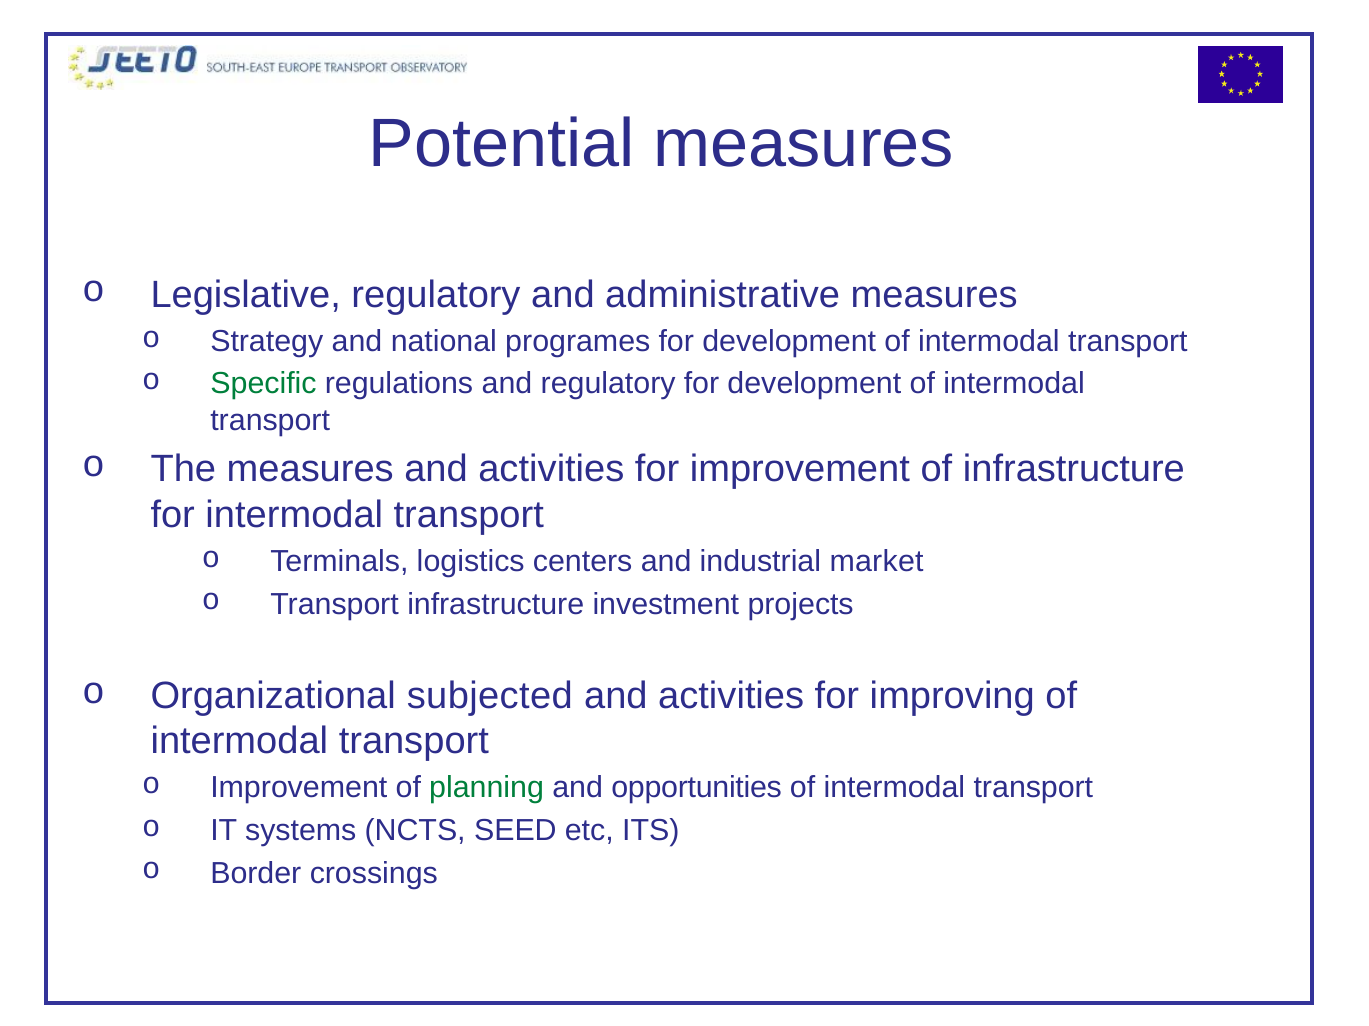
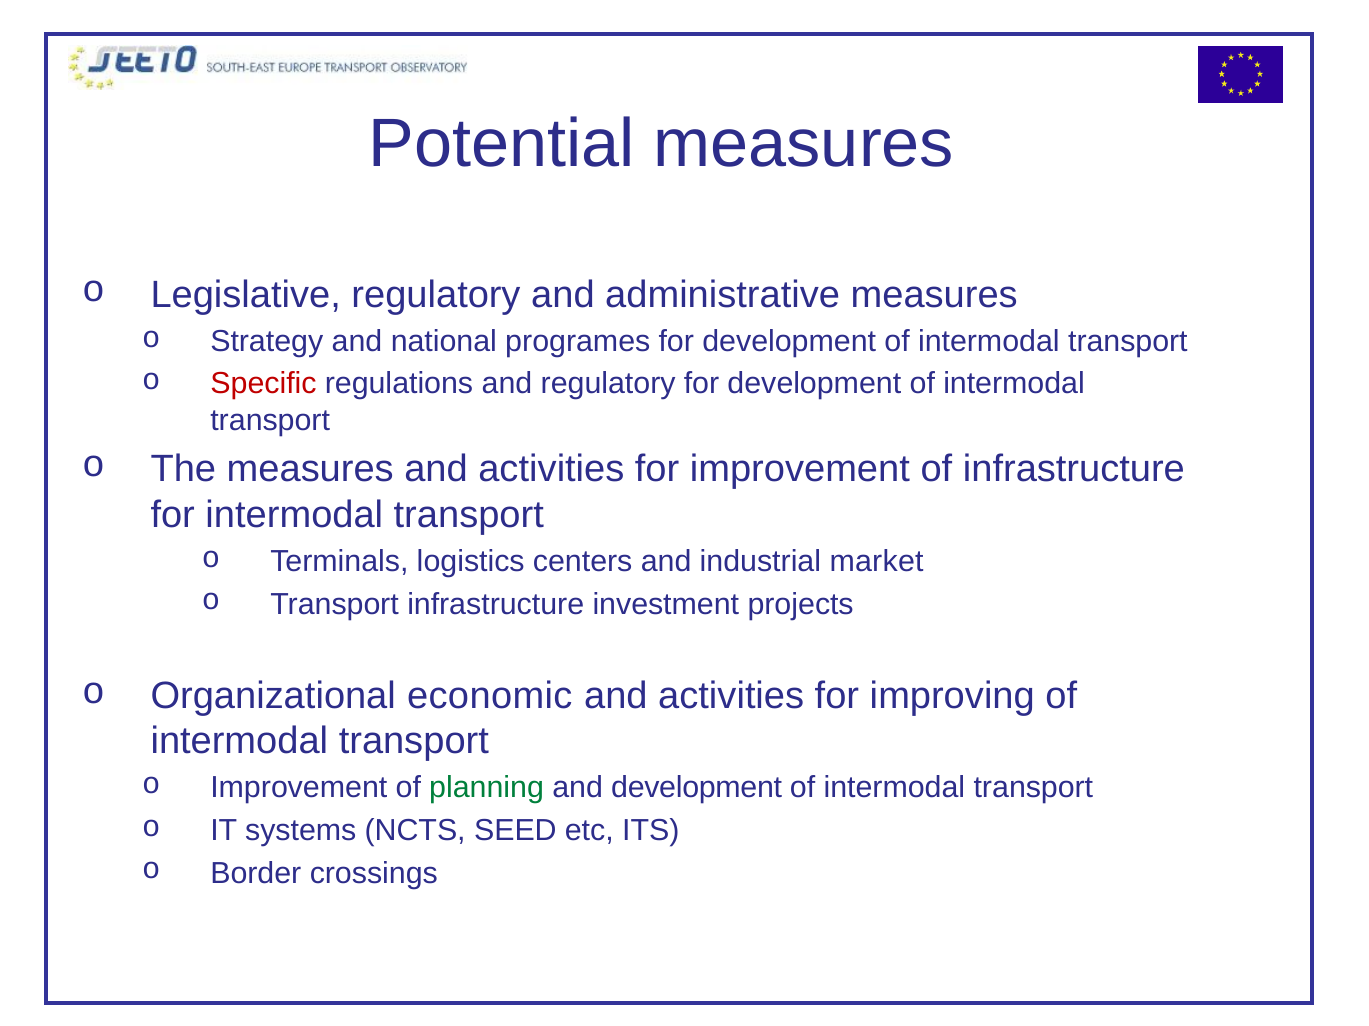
Specific colour: green -> red (264, 384)
subjected: subjected -> economic (490, 696)
and opportunities: opportunities -> development (697, 789)
